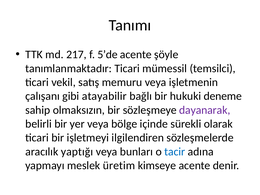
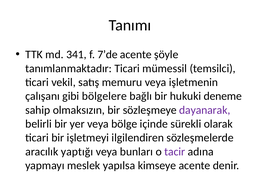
217: 217 -> 341 (76, 55)
5’de: 5’de -> 7’de (107, 55)
atayabilir: atayabilir -> bölgelere (104, 96)
tacir colour: blue -> purple (175, 152)
üretim: üretim -> yapılsa (119, 166)
